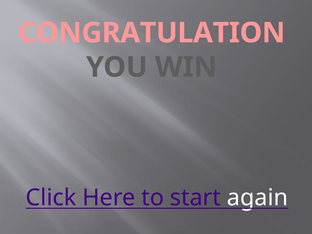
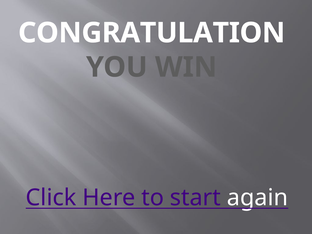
CONGRATULATION colour: pink -> white (152, 33)
